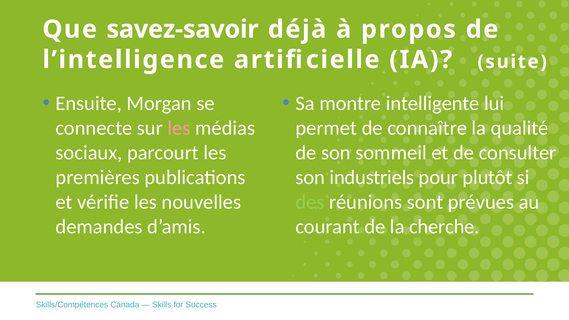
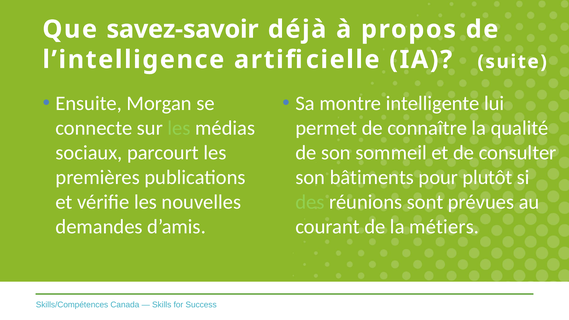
les colour: pink -> light green (179, 128)
industriels: industriels -> bâtiments (372, 177)
cherche: cherche -> métiers (444, 227)
